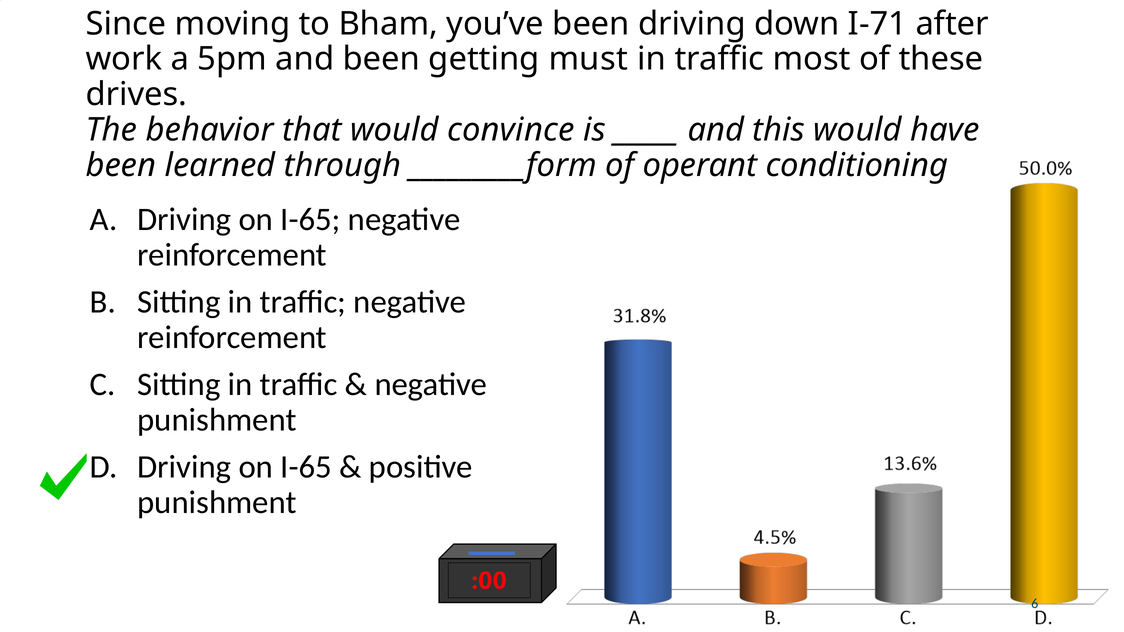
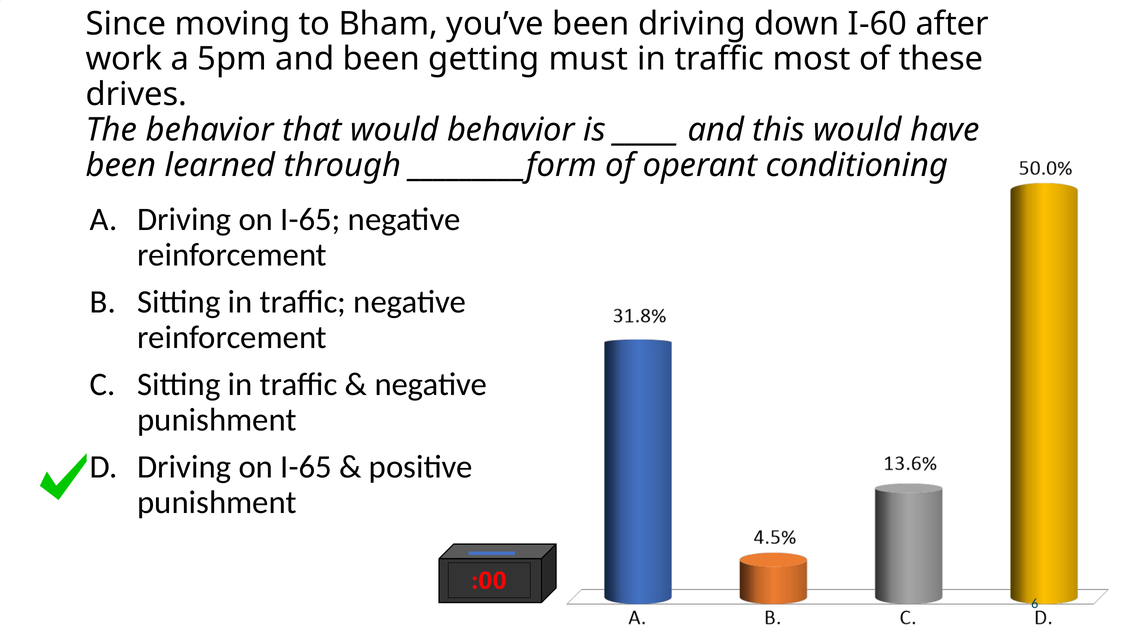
I-71: I-71 -> I-60 (878, 24)
would convince: convince -> behavior (511, 130)
